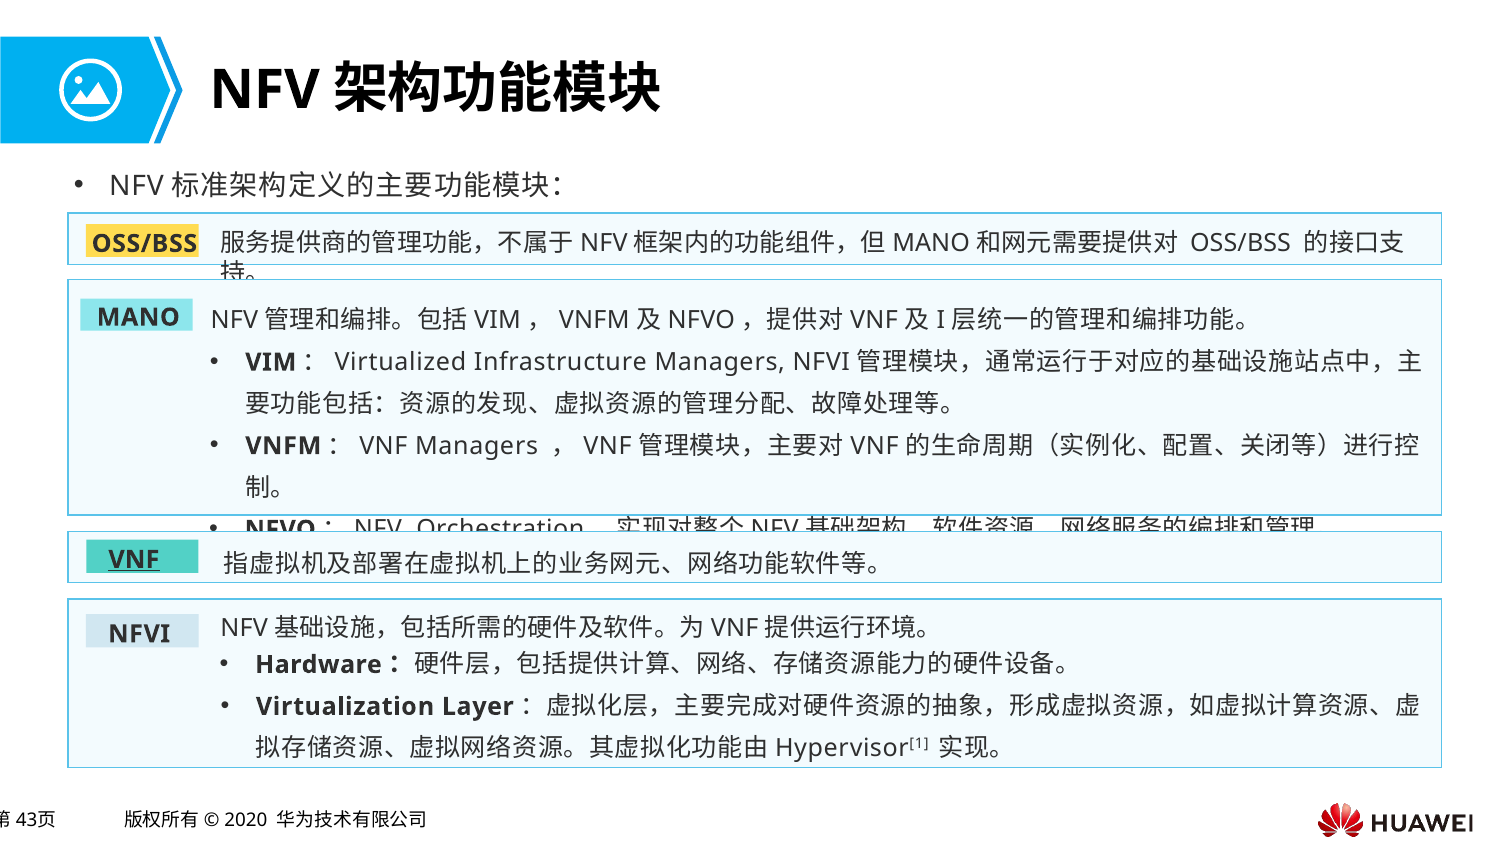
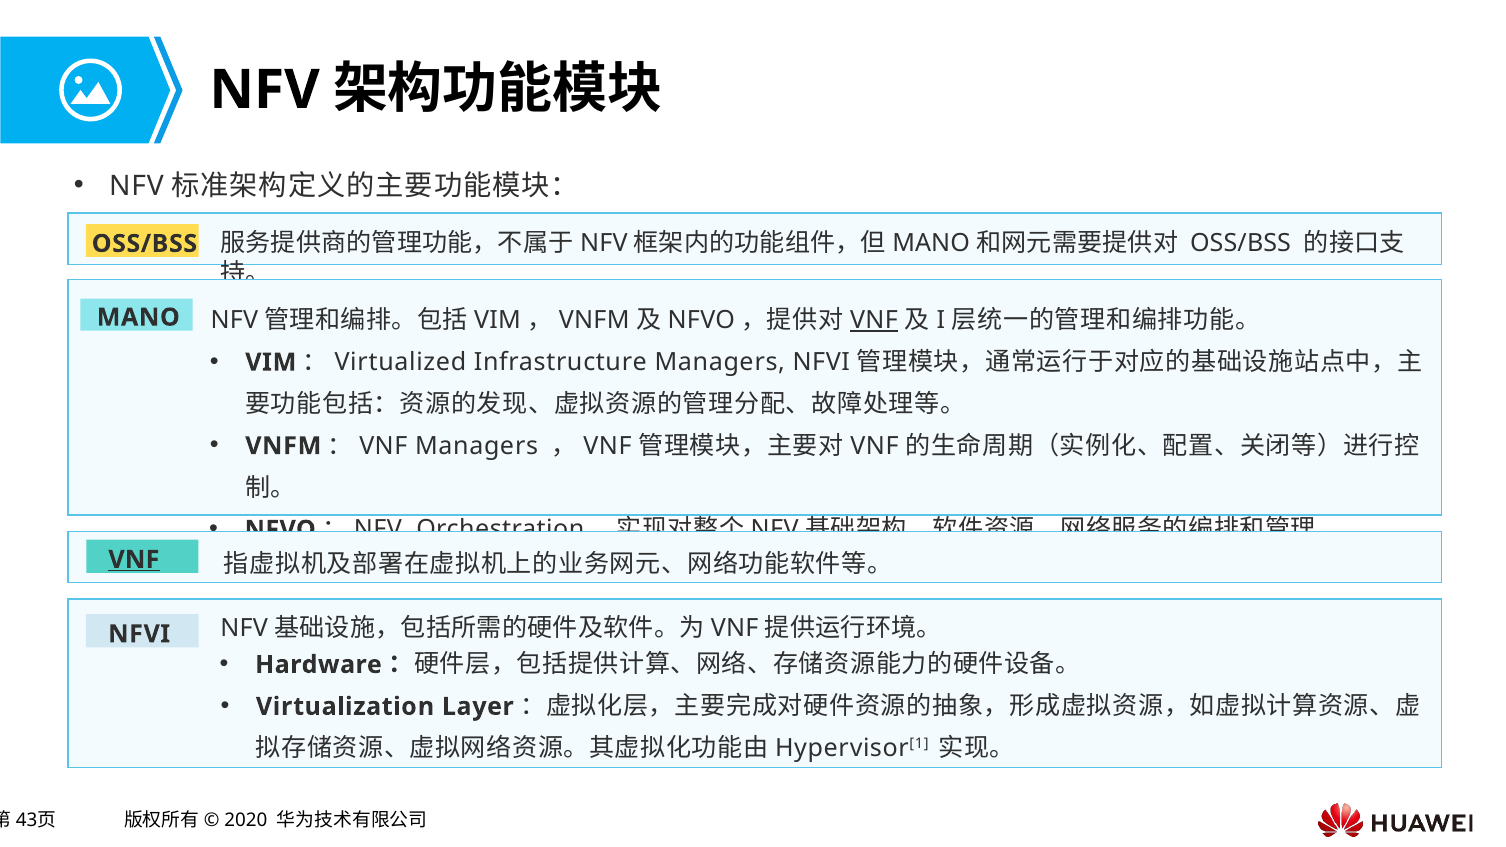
VNF underline: none -> present (874, 320)
